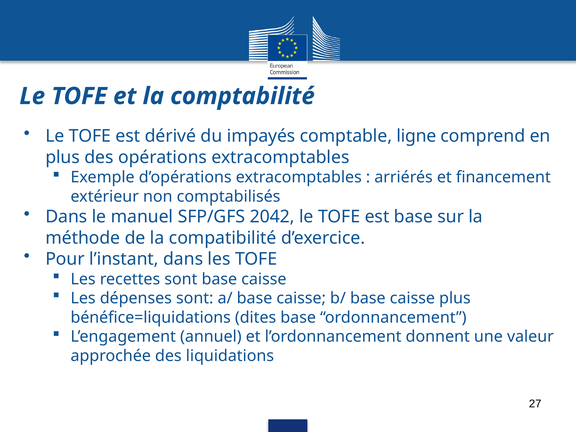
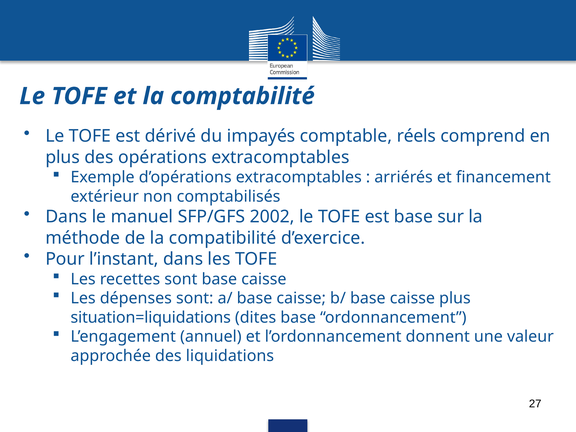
ligne: ligne -> réels (416, 136)
2042: 2042 -> 2002 (272, 217)
bénéfice=liquidations: bénéfice=liquidations -> situation=liquidations (151, 318)
